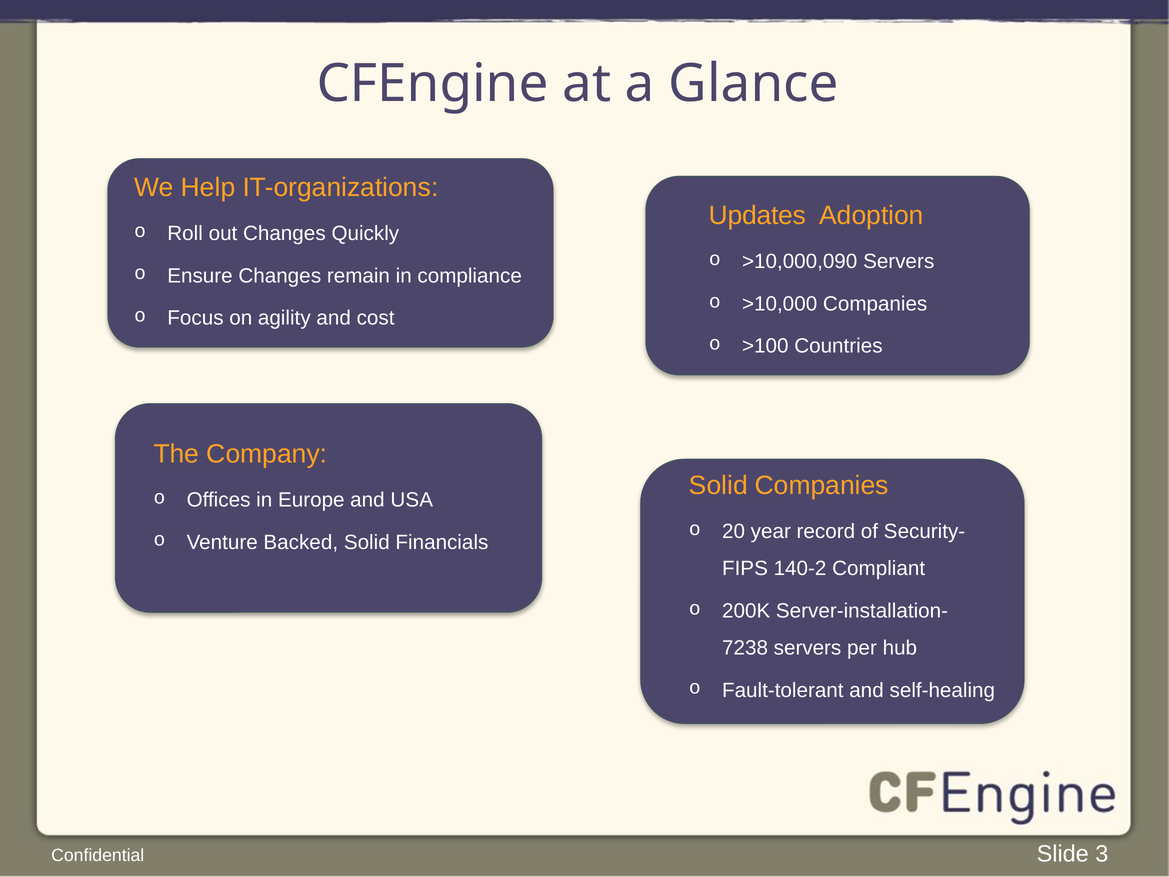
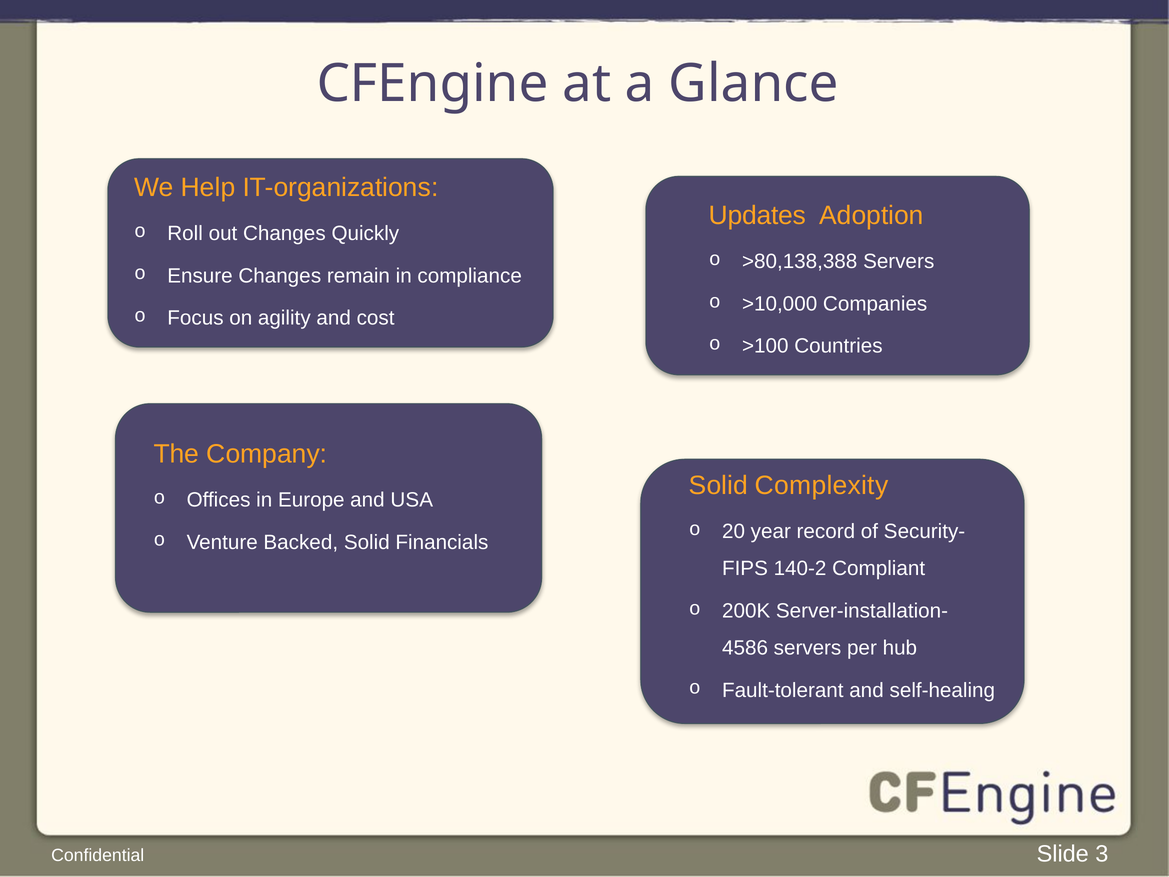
>10,000,090: >10,000,090 -> >80,138,388 (800, 262)
Solid Companies: Companies -> Complexity (822, 485)
7238: 7238 -> 4586 (745, 648)
